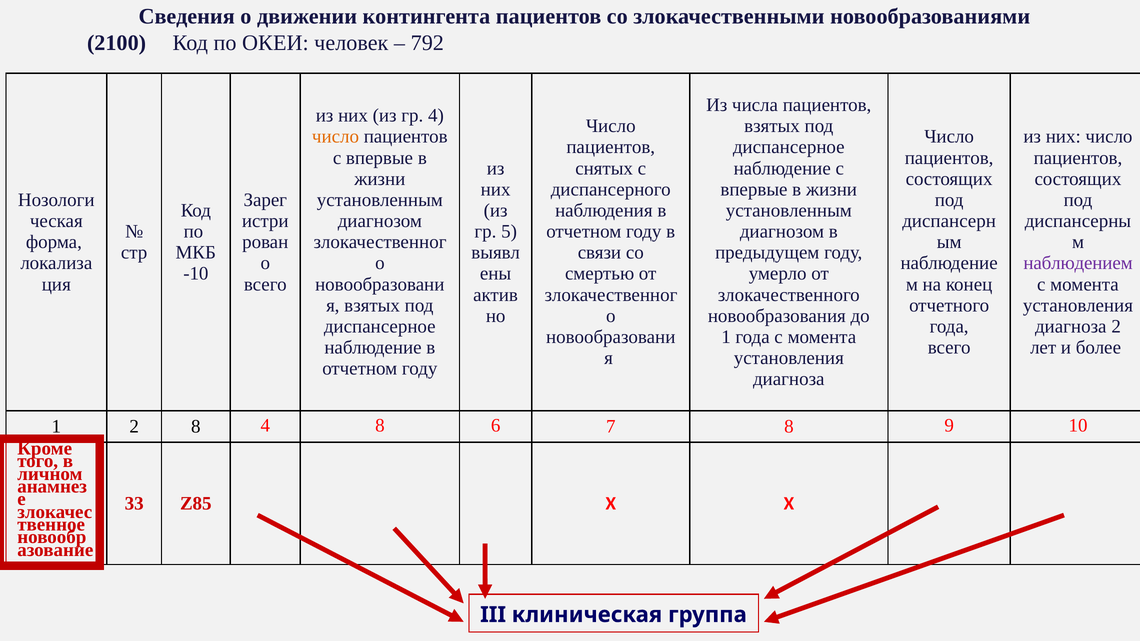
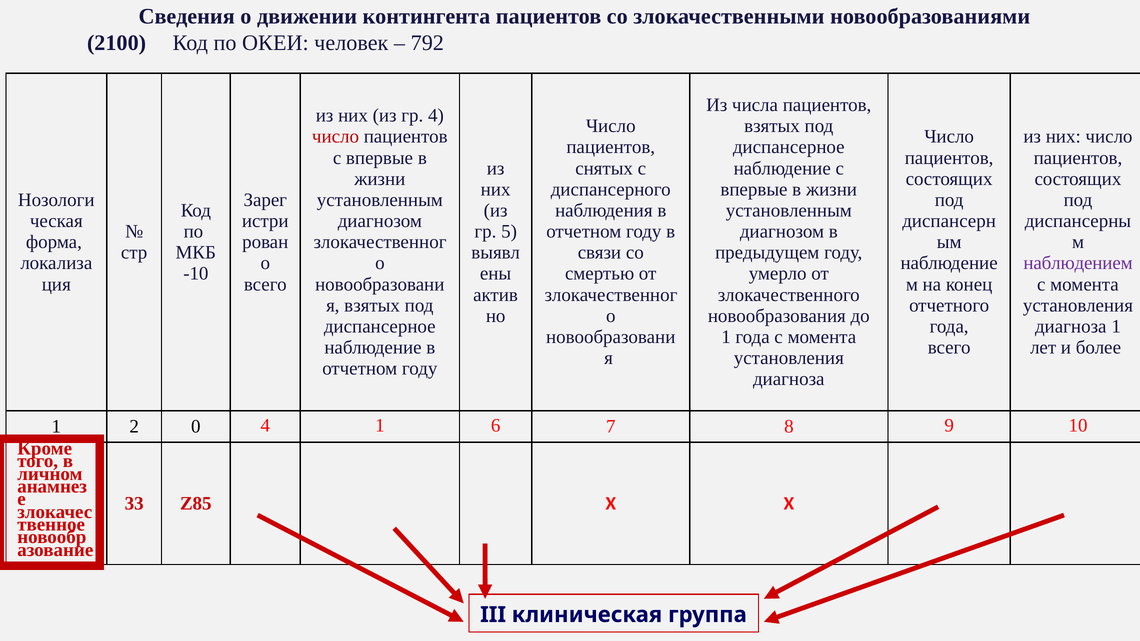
число colour: orange -> red (335, 137)
диагноза 2: 2 -> 1 (1116, 327)
2 8: 8 -> 0 (196, 427)
4 8: 8 -> 1 (380, 426)
